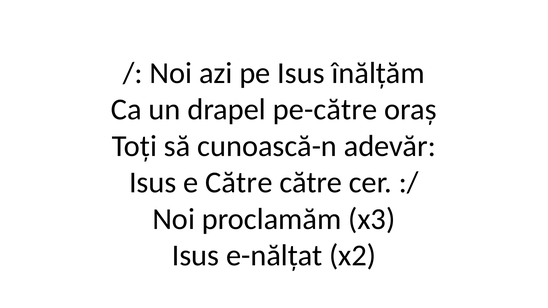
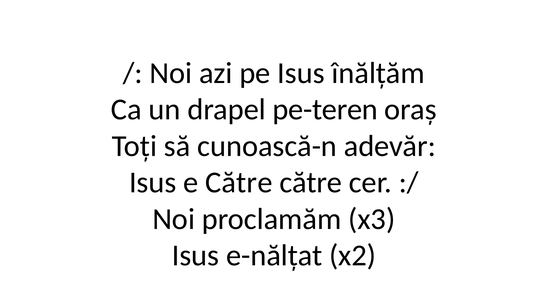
pe-către: pe-către -> pe-teren (325, 110)
